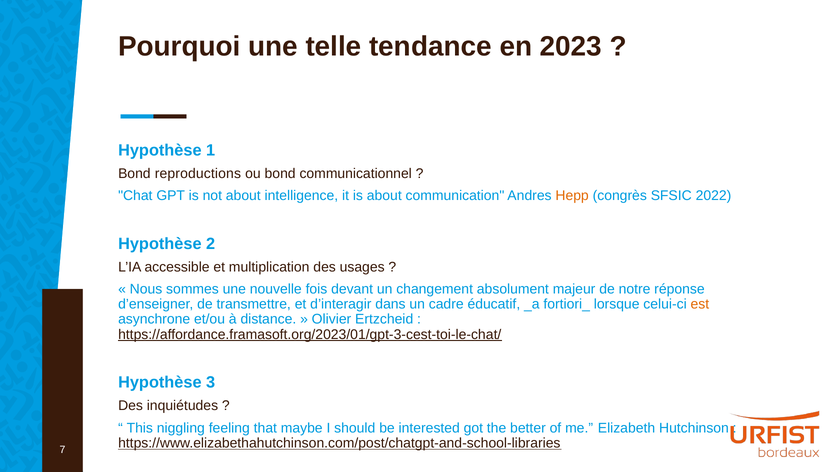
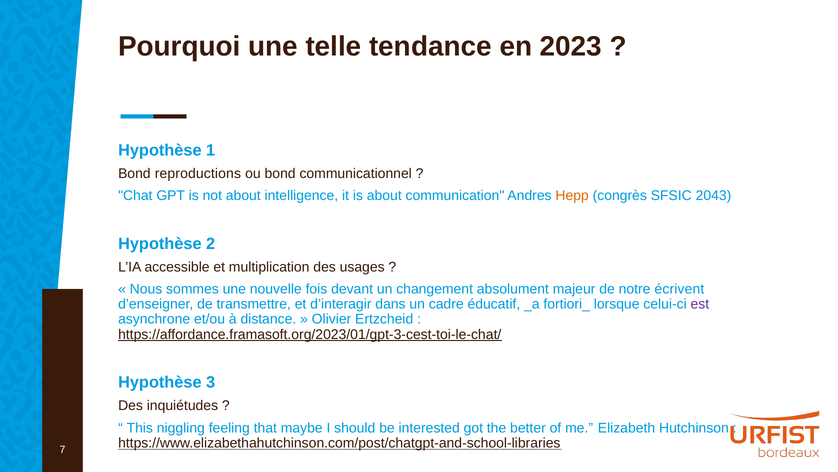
2022: 2022 -> 2043 (713, 195)
réponse: réponse -> écrivent (679, 289)
est colour: orange -> purple (700, 304)
